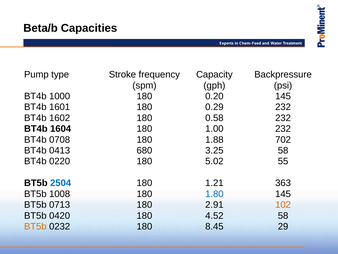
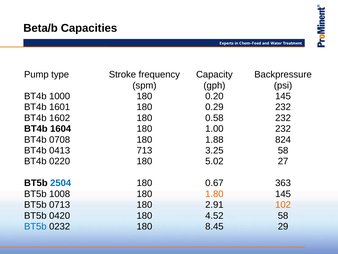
702: 702 -> 824 (283, 139)
680: 680 -> 713 (144, 150)
55: 55 -> 27 (283, 161)
1.21: 1.21 -> 0.67 (214, 183)
1.80 colour: blue -> orange (214, 194)
BT5b colour: orange -> blue (35, 226)
